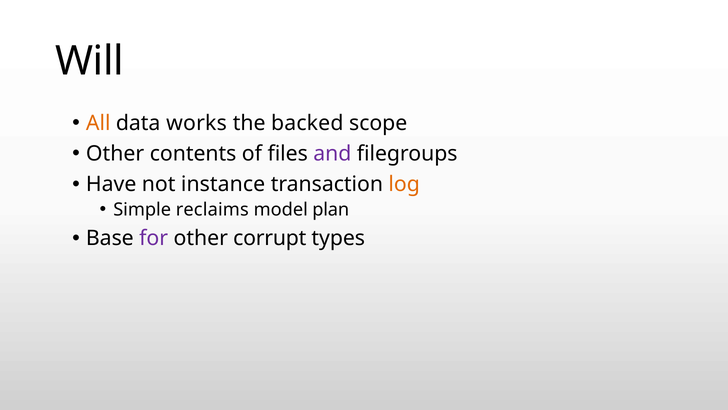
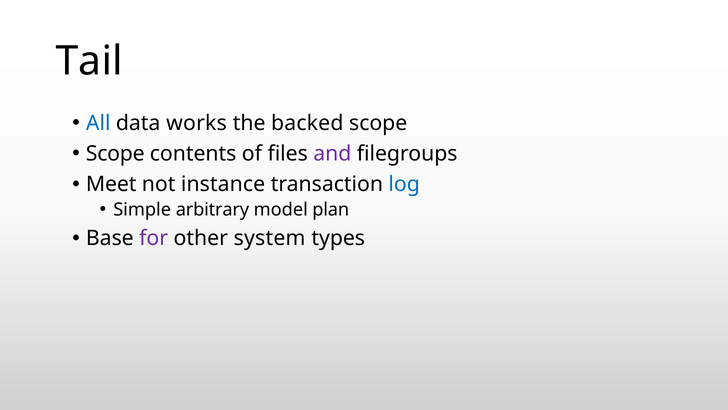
Will: Will -> Tail (89, 61)
All colour: orange -> blue (98, 123)
Other: Other -> Scope (115, 154)
Have: Have -> Meet (111, 184)
log colour: orange -> blue (404, 184)
reclaims: reclaims -> arbitrary (212, 209)
corrupt: corrupt -> system (270, 238)
